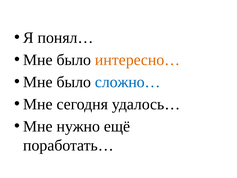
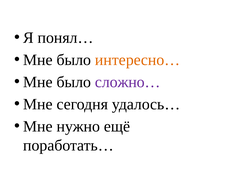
сложно… colour: blue -> purple (128, 82)
